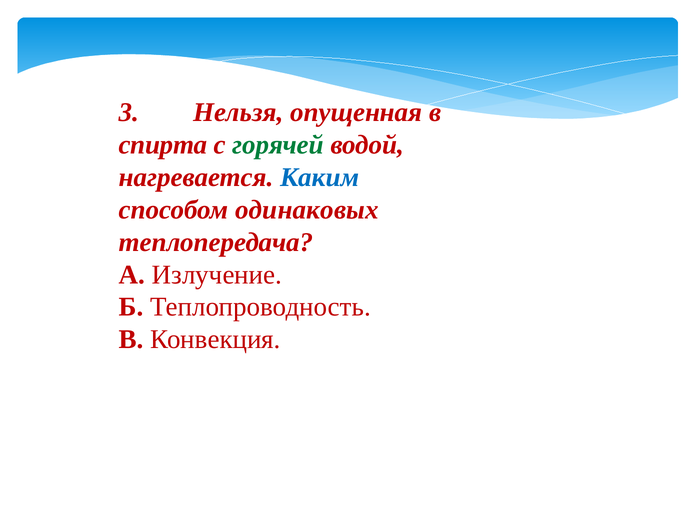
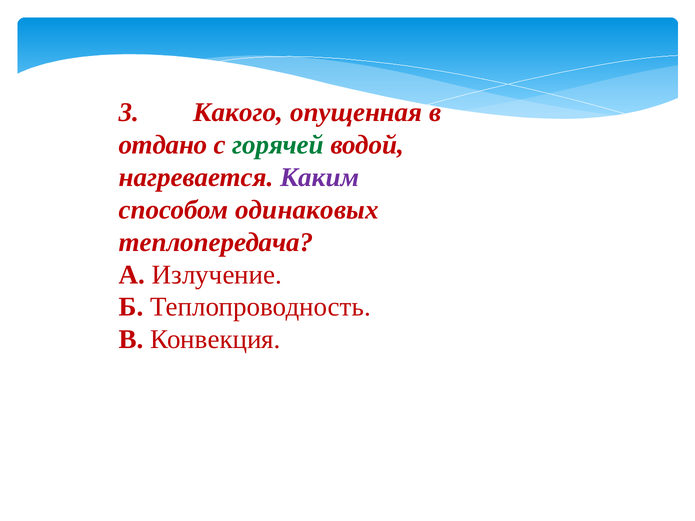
Нельзя: Нельзя -> Какого (238, 112)
спирта: спирта -> отдано (163, 145)
Каким colour: blue -> purple (320, 177)
